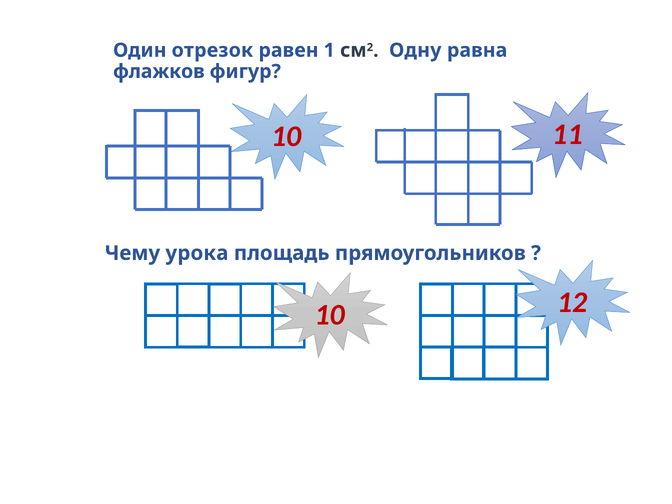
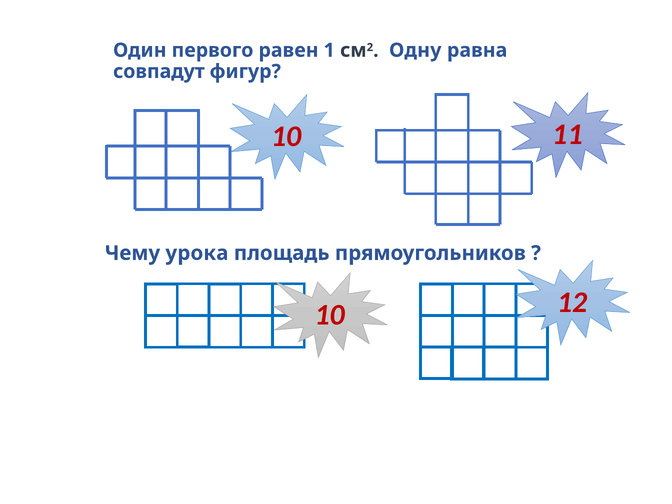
отрезок: отрезок -> первого (212, 50)
флажков: флажков -> совпадут (159, 71)
